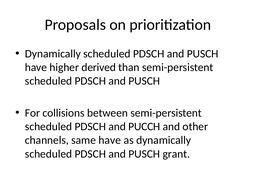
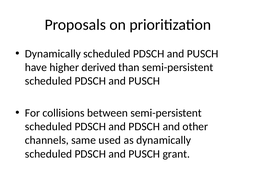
and PUCCH: PUCCH -> PDSCH (144, 127)
same have: have -> used (110, 140)
